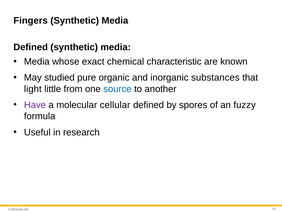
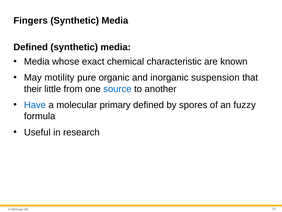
studied: studied -> motility (59, 77)
substances: substances -> suspension (215, 77)
light: light -> their (33, 89)
Have colour: purple -> blue (35, 105)
cellular: cellular -> primary (115, 105)
